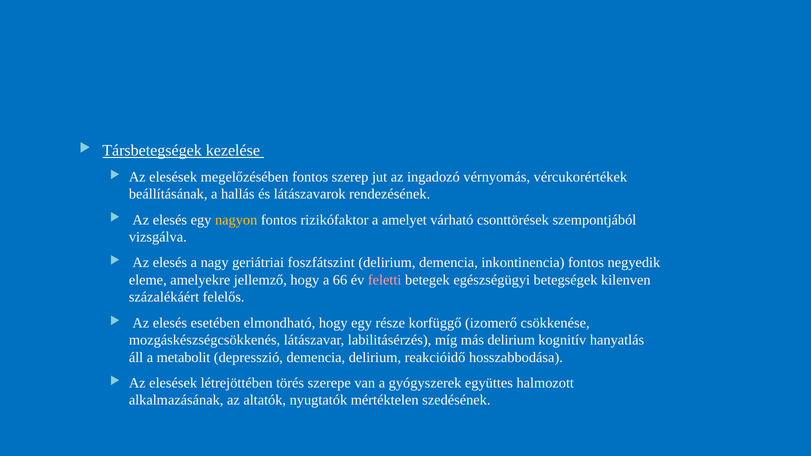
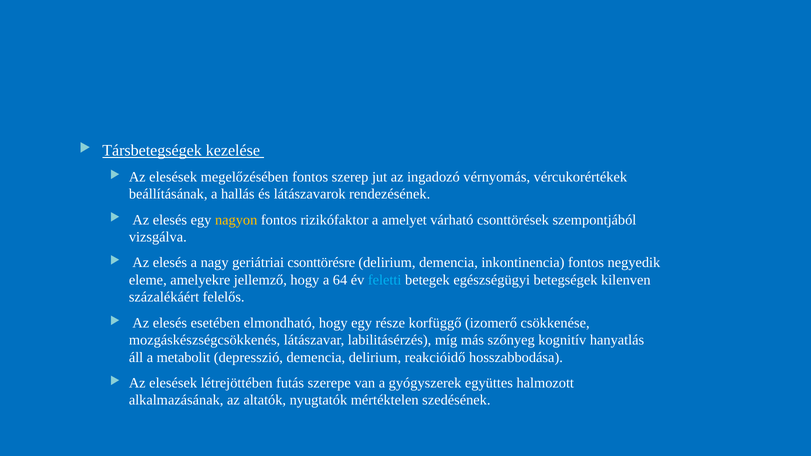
foszfátszint: foszfátszint -> csonttörésre (321, 263)
66: 66 -> 64 (340, 280)
feletti colour: pink -> light blue (385, 280)
más delirium: delirium -> szőnyeg (511, 340)
törés: törés -> futás (290, 383)
